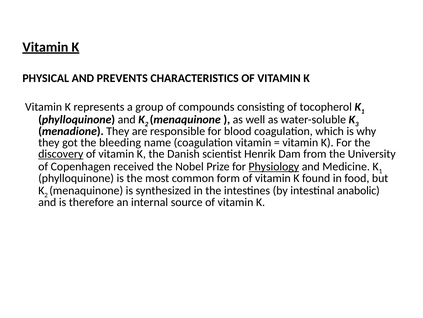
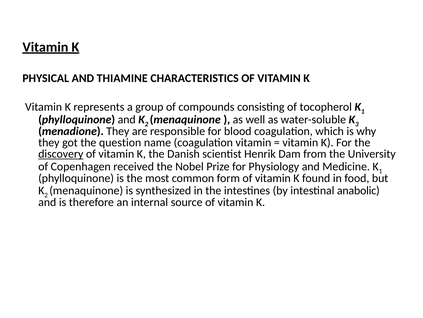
PREVENTS: PREVENTS -> THIAMINE (122, 78)
bleeding: bleeding -> question (120, 142)
Physiology underline: present -> none (274, 166)
